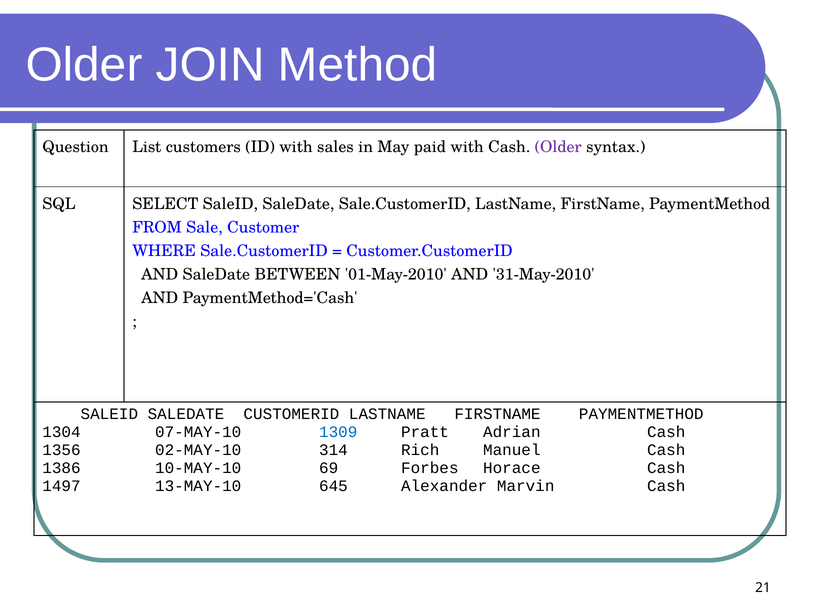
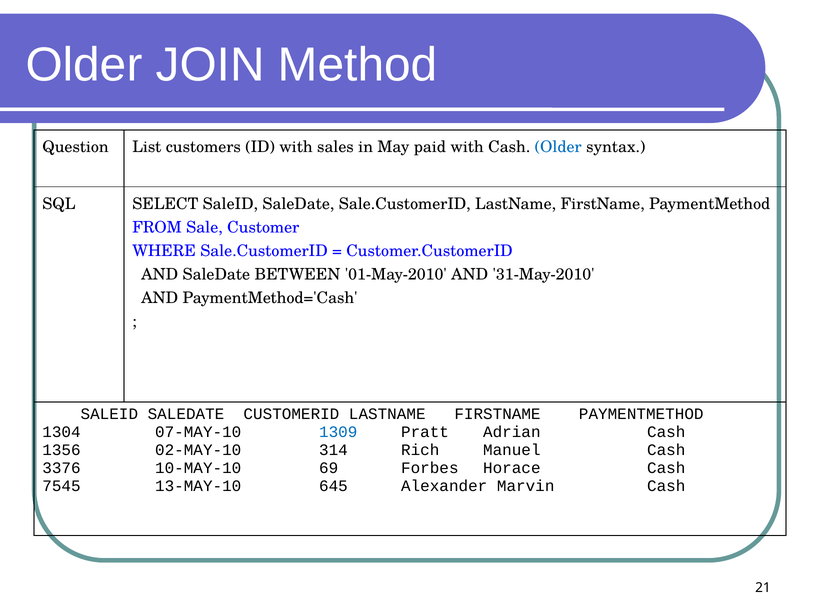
Older colour: purple -> blue (558, 147)
1386: 1386 -> 3376 (61, 468)
1497: 1497 -> 7545 (61, 486)
